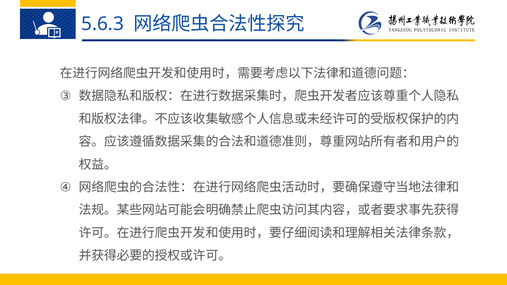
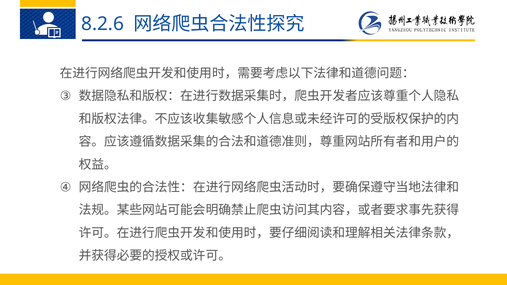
5.6.3: 5.6.3 -> 8.2.6 (103, 24)
